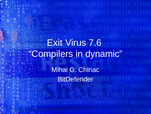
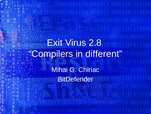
7.6: 7.6 -> 2.8 (95, 42)
dynamic: dynamic -> different (104, 53)
